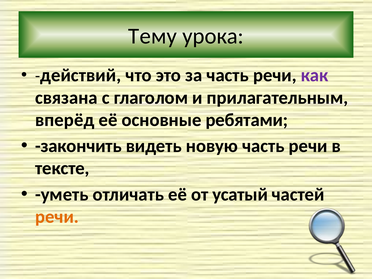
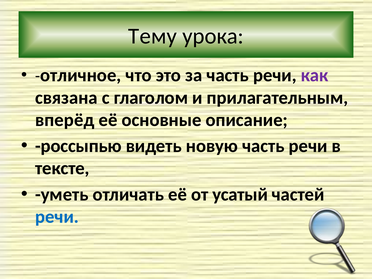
действий: действий -> отличное (81, 75)
ребятами: ребятами -> описание (247, 120)
закончить: закончить -> россыпью (78, 146)
речи colour: orange -> blue (57, 217)
